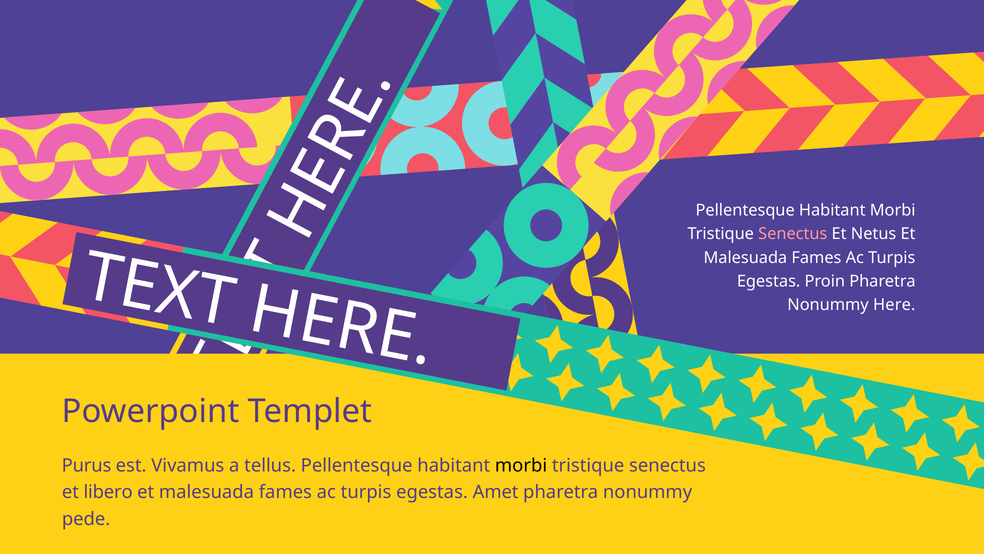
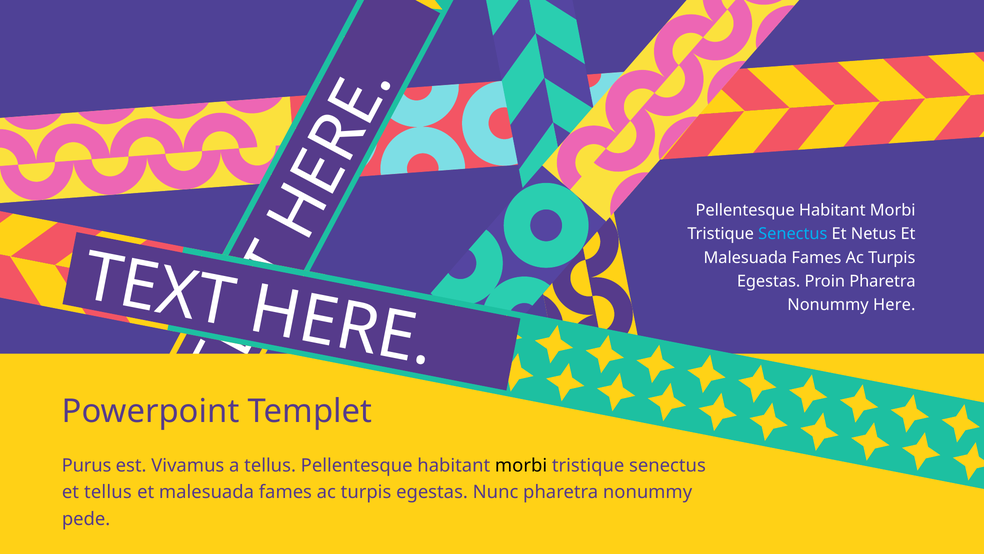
Senectus colour: pink -> light blue (793, 234)
et libero: libero -> tellus (108, 492)
Amet: Amet -> Nunc (496, 492)
